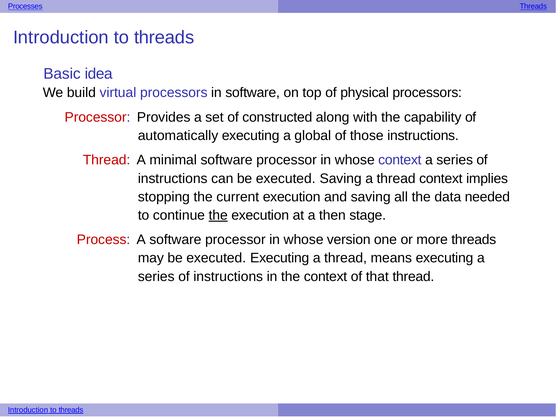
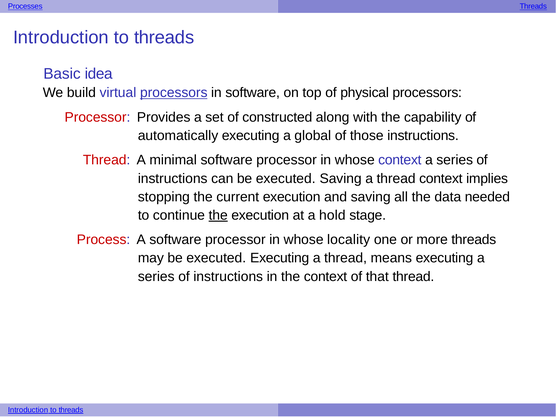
processors underline: none -> present (174, 93)
then: then -> hold (332, 215)
version: version -> locality (349, 240)
